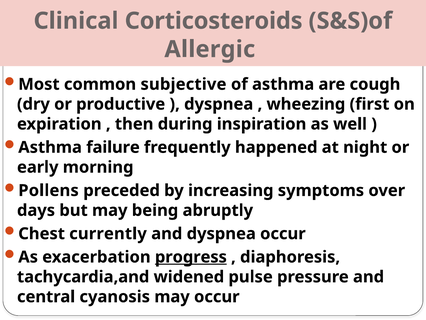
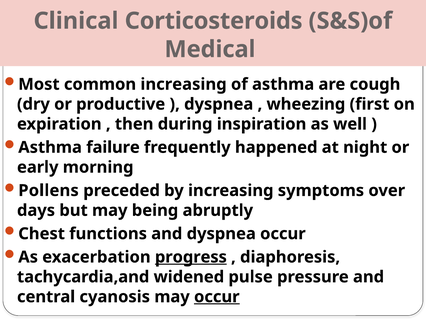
Allergic: Allergic -> Medical (210, 49)
common subjective: subjective -> increasing (184, 84)
currently: currently -> functions (108, 233)
occur underline: none -> present (217, 296)
